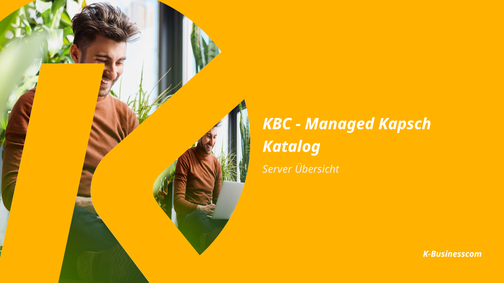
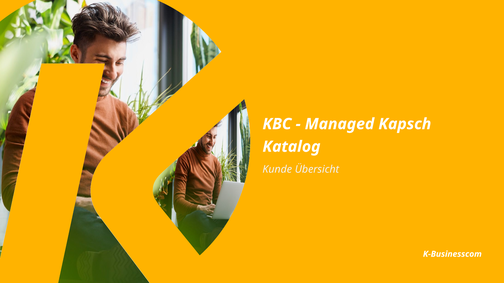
Server: Server -> Kunde (277, 170)
